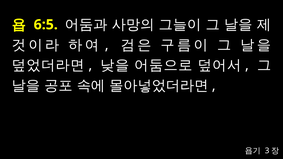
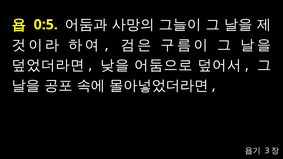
6:5: 6:5 -> 0:5 (46, 25)
